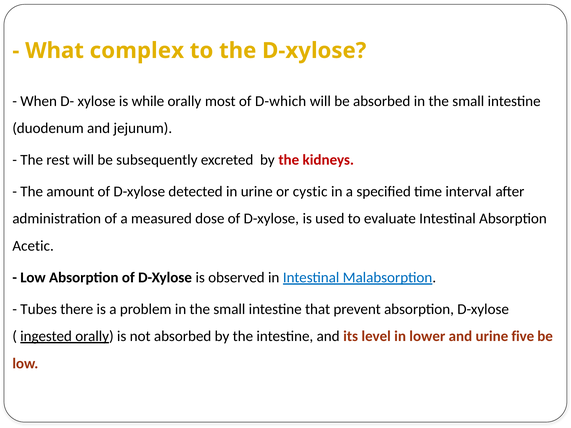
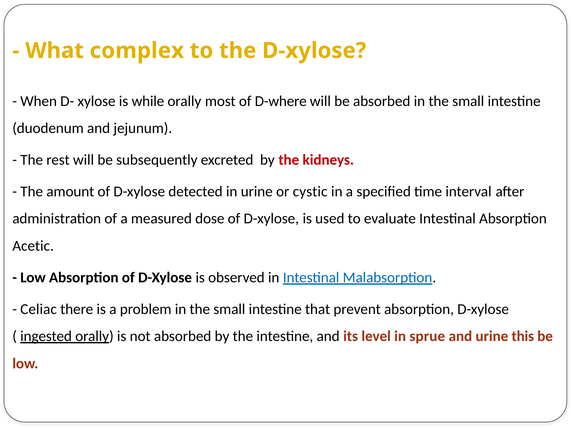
D-which: D-which -> D-where (281, 101)
Tubes: Tubes -> Celiac (39, 309)
lower: lower -> sprue (427, 336)
five: five -> this (523, 336)
